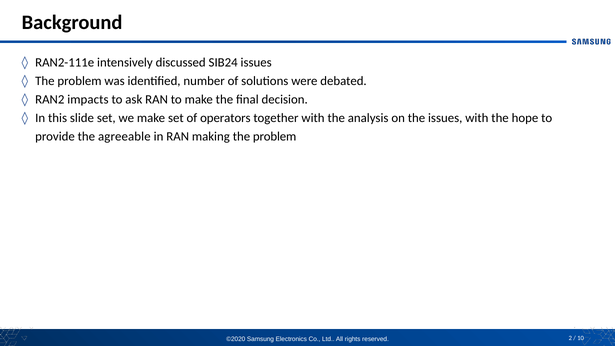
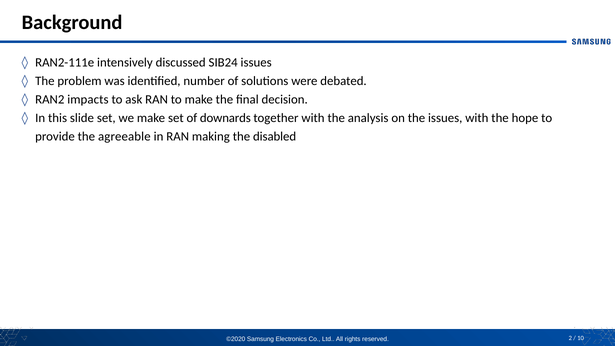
operators: operators -> downards (225, 118)
making the problem: problem -> disabled (275, 137)
